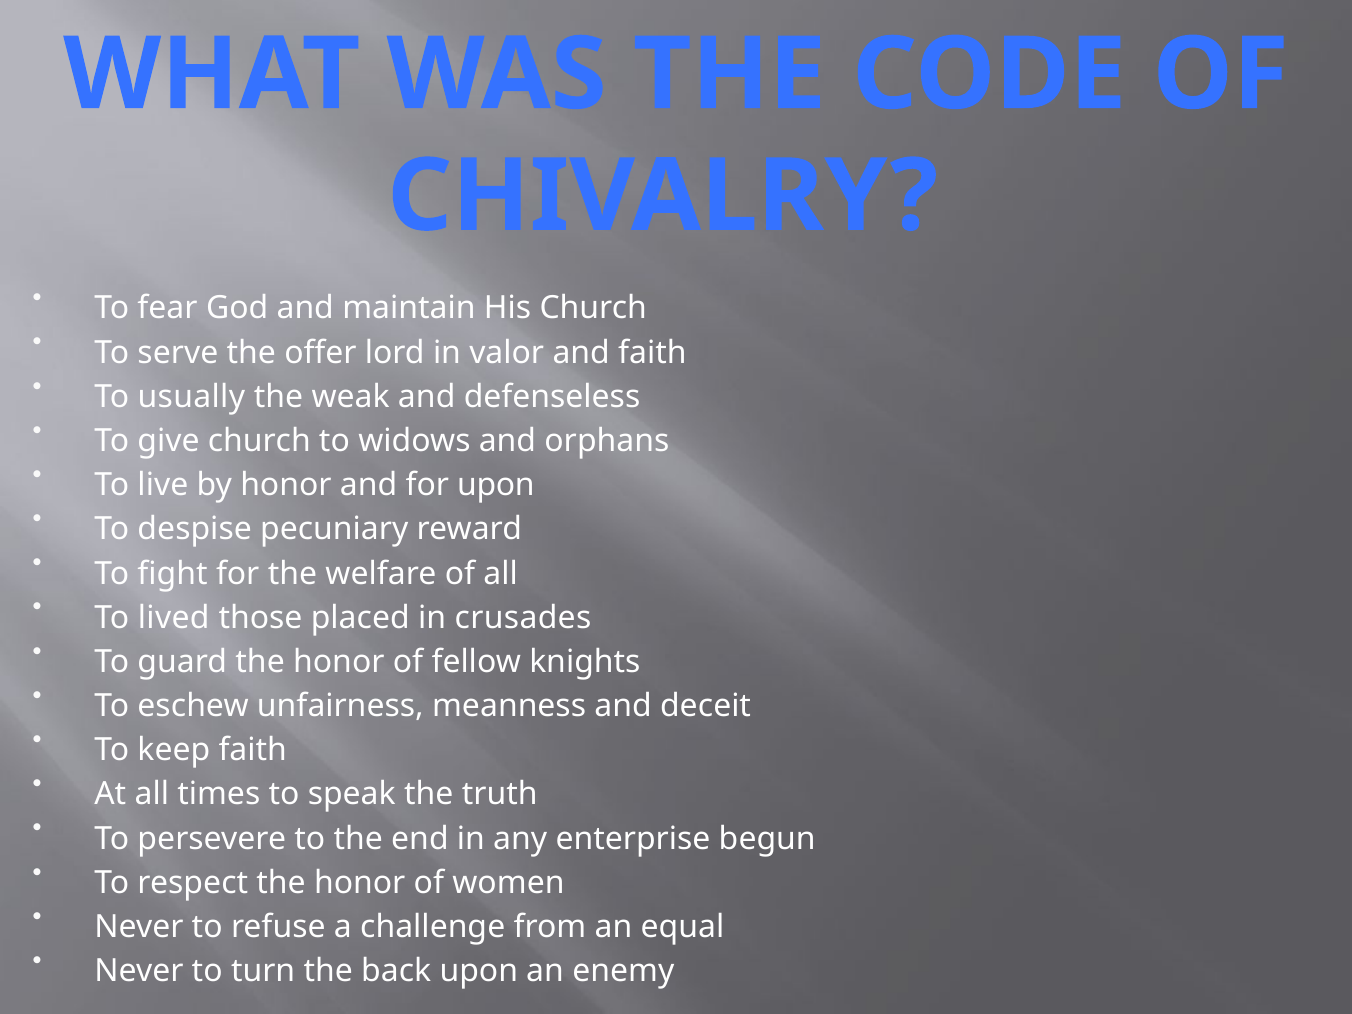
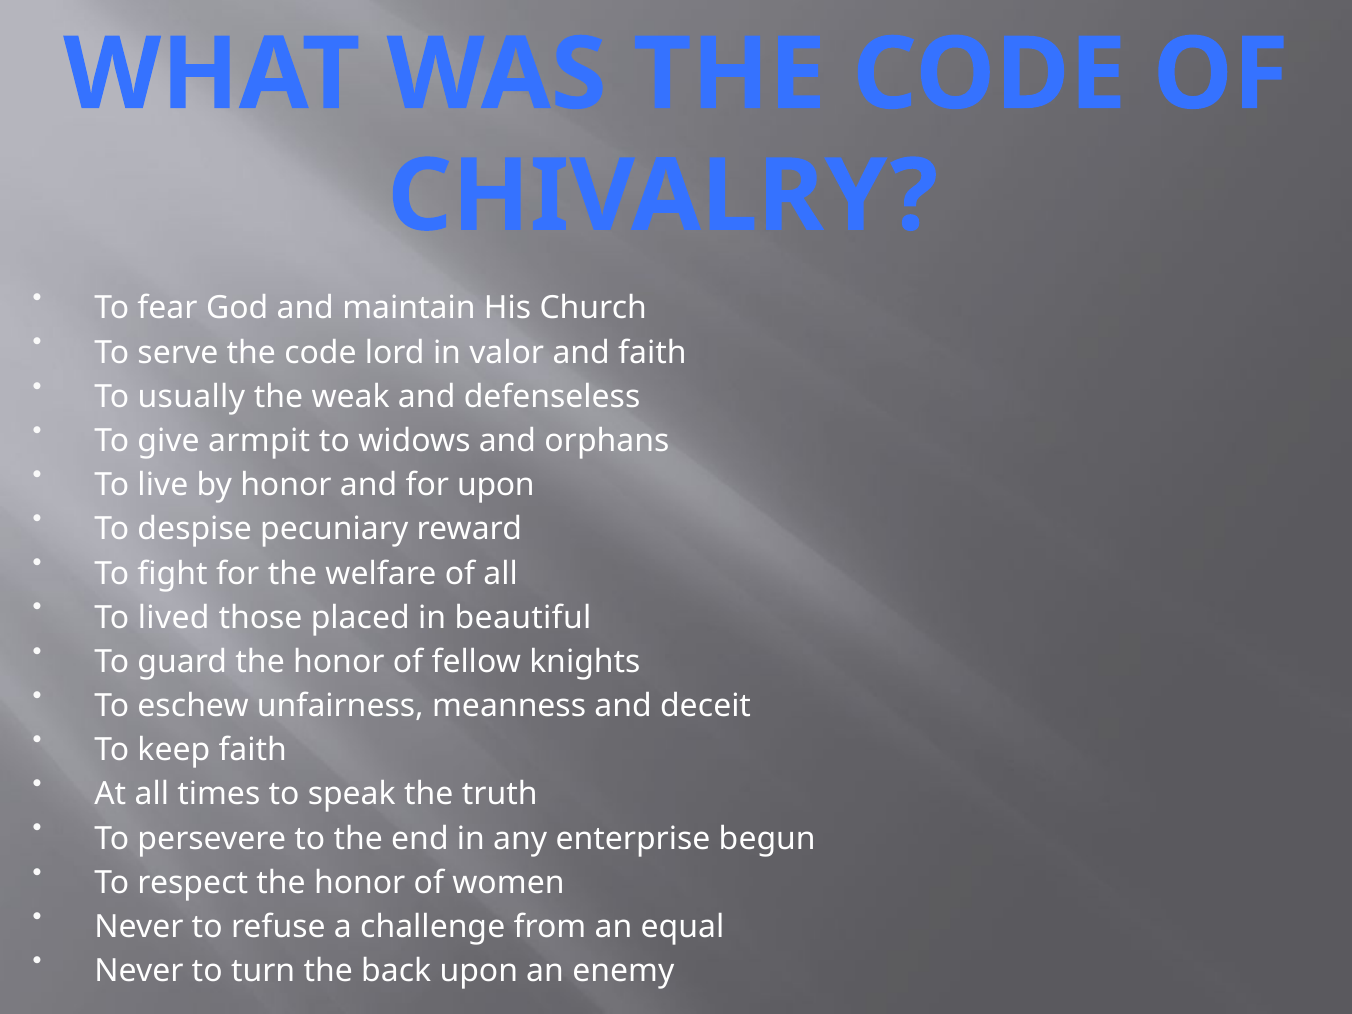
serve the offer: offer -> code (320, 353)
give church: church -> armpit (259, 441)
crusades: crusades -> beautiful (523, 618)
